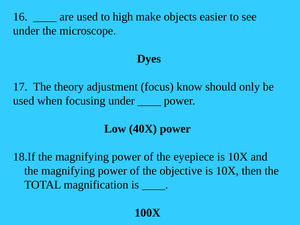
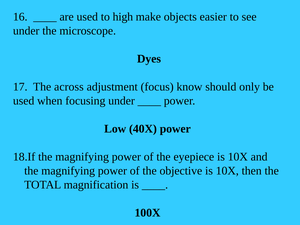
theory: theory -> across (69, 87)
